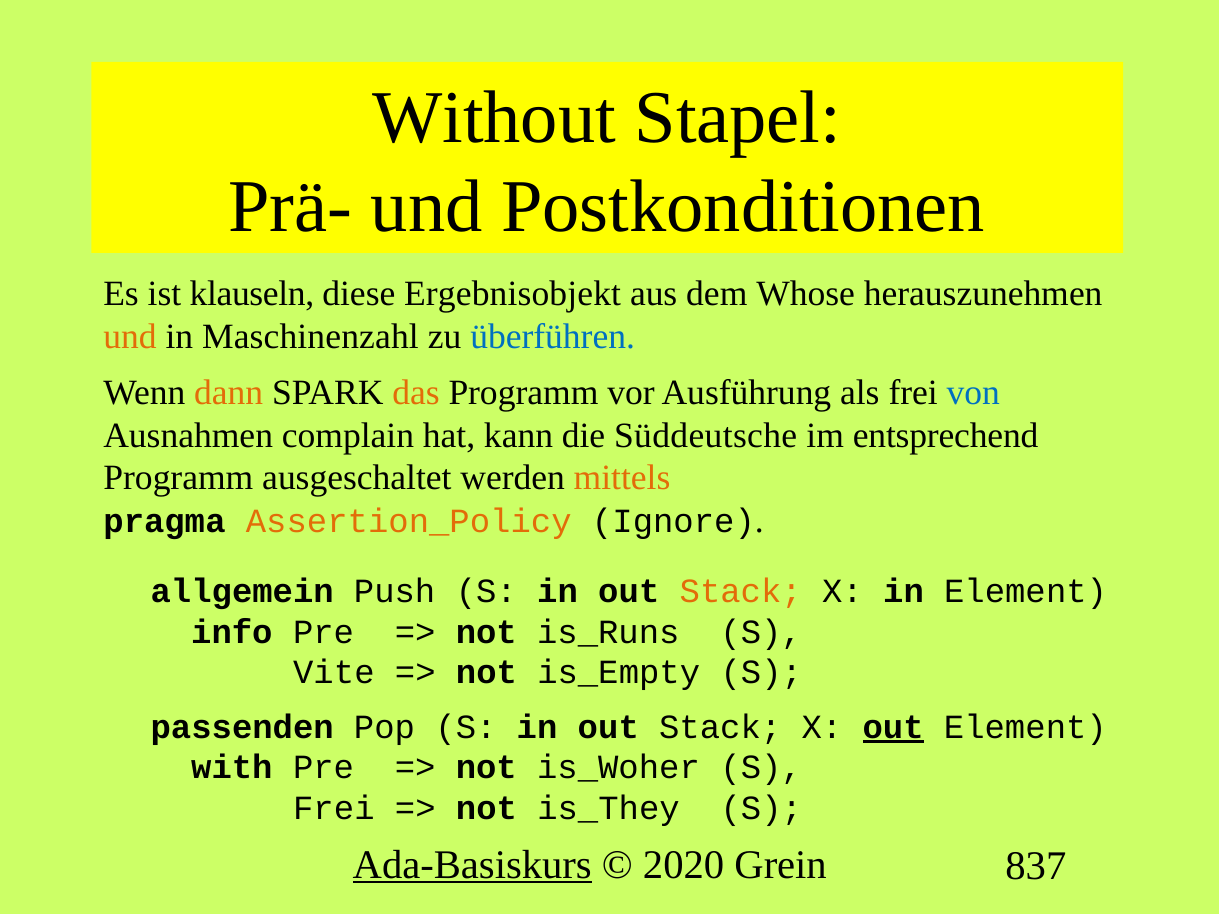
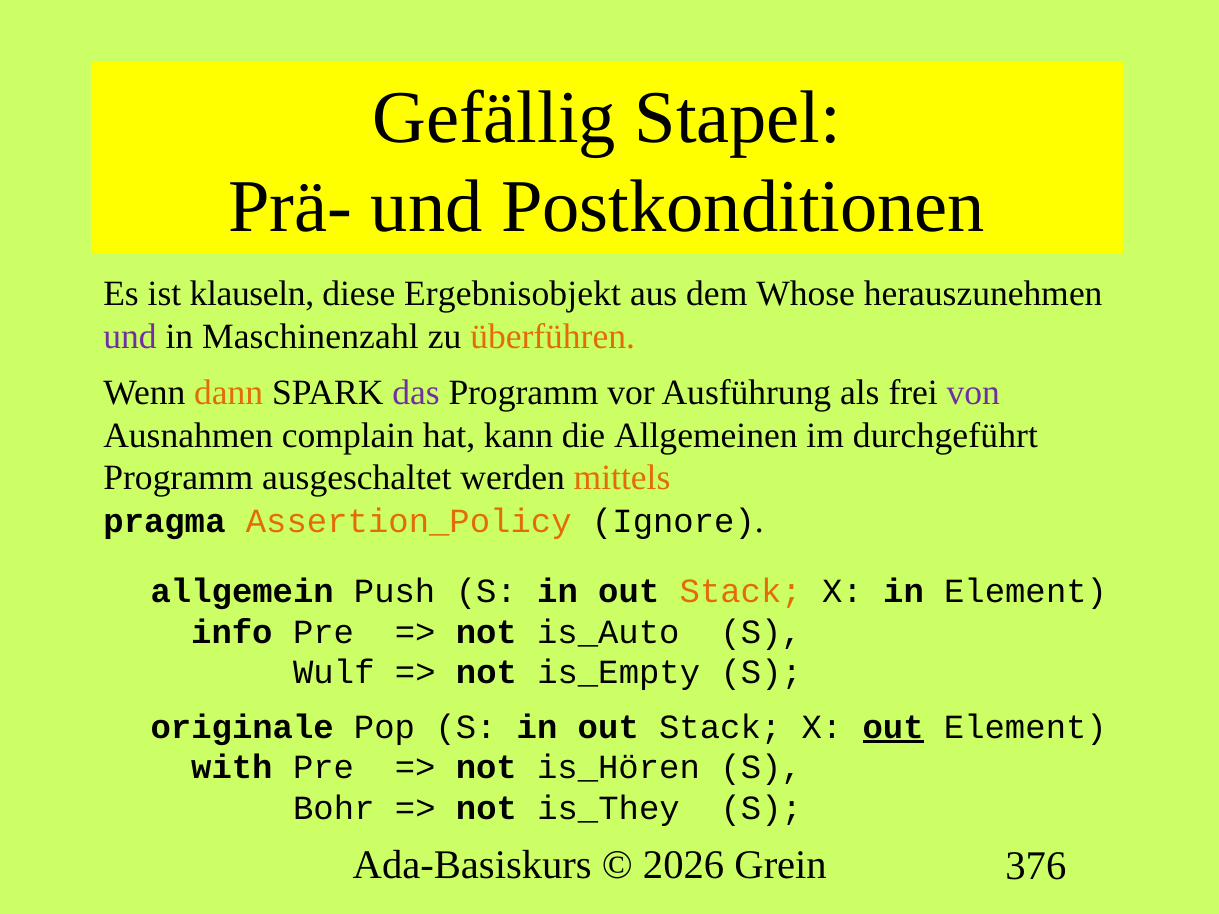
Without: Without -> Gefällig (494, 118)
und colour: orange -> purple (130, 337)
überführen colour: blue -> orange (553, 337)
das colour: orange -> purple (416, 393)
von colour: blue -> purple (973, 393)
Süddeutsche: Süddeutsche -> Allgemeinen (706, 436)
entsprechend: entsprechend -> durchgeführt (945, 436)
is_Runs: is_Runs -> is_Auto (608, 632)
Vite: Vite -> Wulf (334, 673)
passenden: passenden -> originale (242, 727)
is_Woher: is_Woher -> is_Hören (618, 768)
Frei: Frei -> Bohr (334, 808)
Ada-Basiskurs underline: present -> none (472, 865)
2020: 2020 -> 2026 (684, 865)
837: 837 -> 376 (1036, 866)
